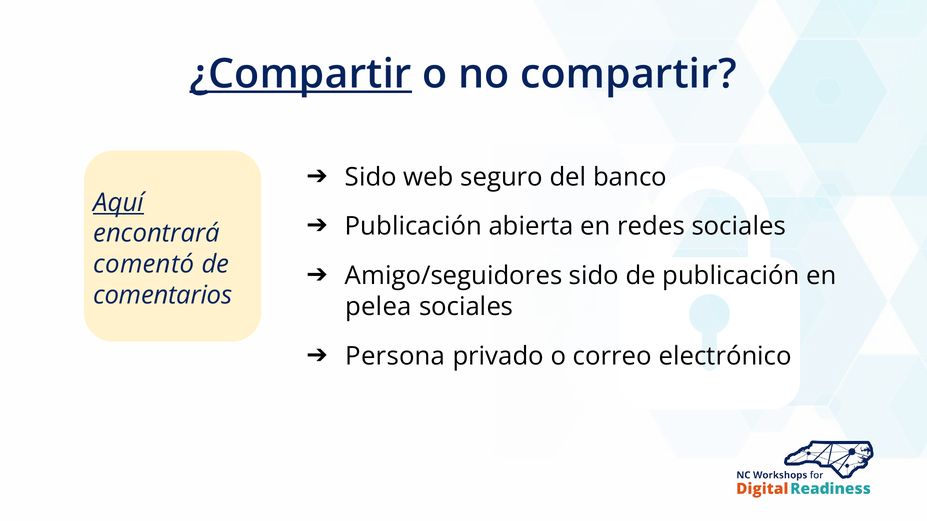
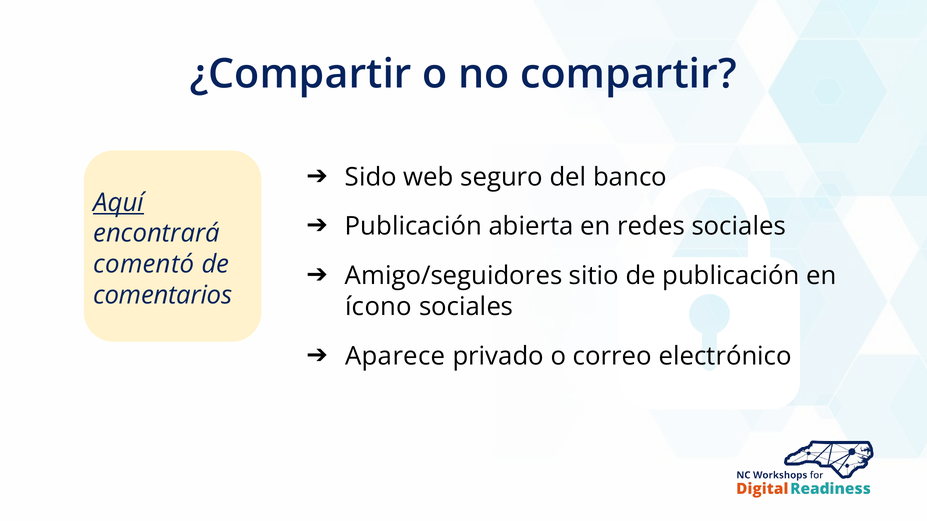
¿Compartir underline: present -> none (301, 74)
Amigo/seguidores sido: sido -> sitio (594, 276)
pelea: pelea -> ícono (378, 307)
Persona: Persona -> Aparece (395, 356)
